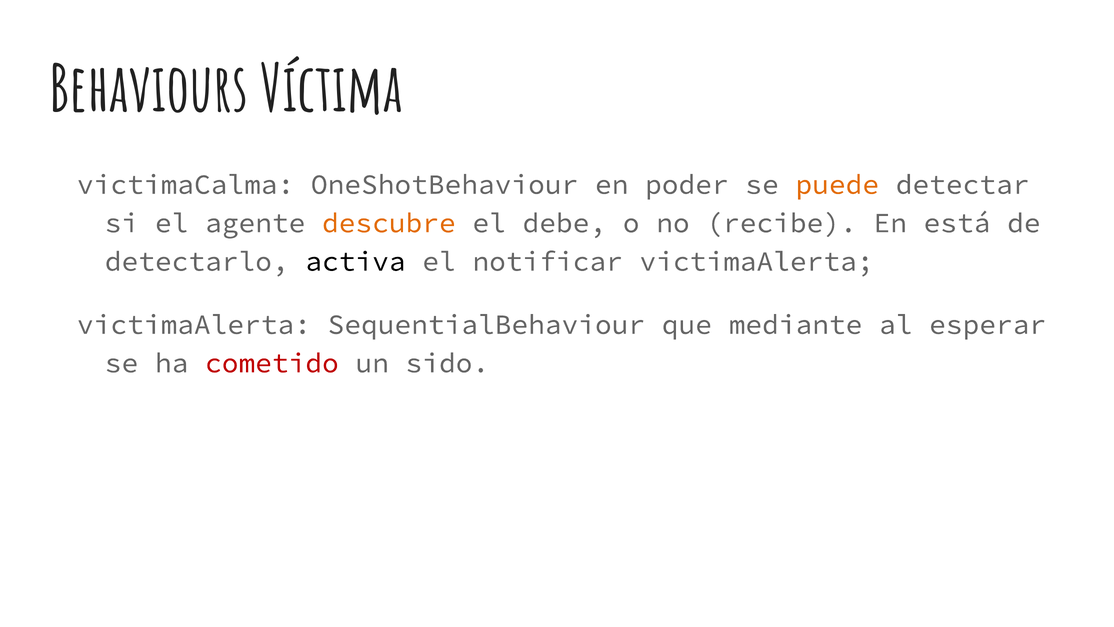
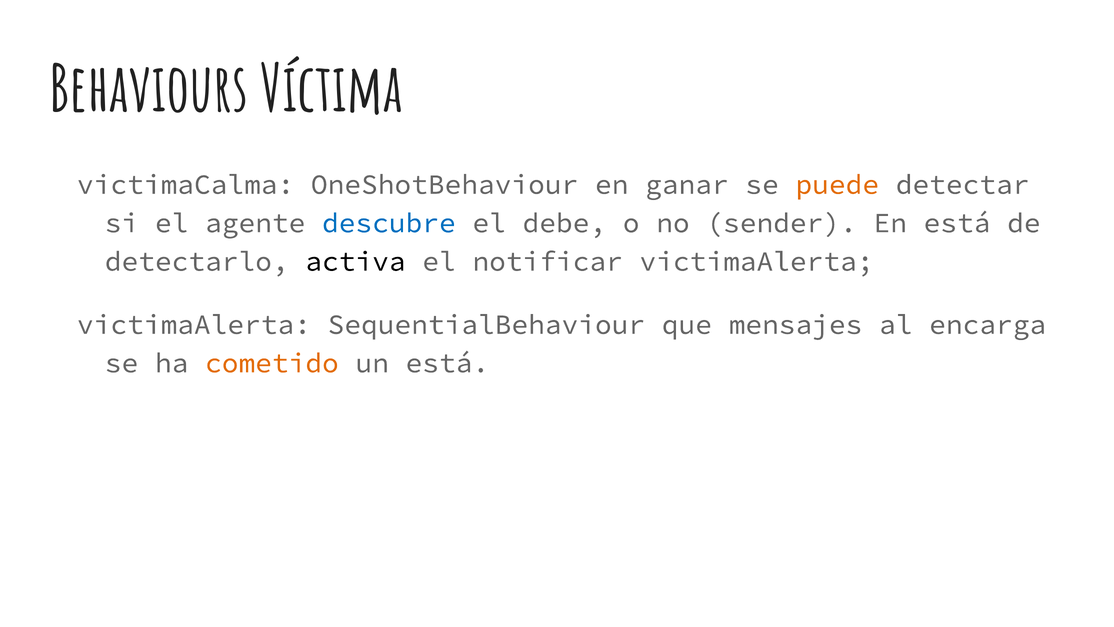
poder: poder -> ganar (687, 184)
descubre colour: orange -> blue (389, 223)
recibe: recibe -> sender (782, 223)
mediante: mediante -> mensajes (796, 324)
esperar: esperar -> encarga (988, 324)
cometido colour: red -> orange (272, 363)
un sido: sido -> está (447, 363)
